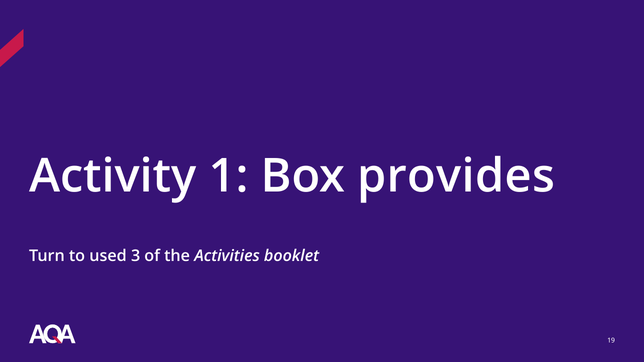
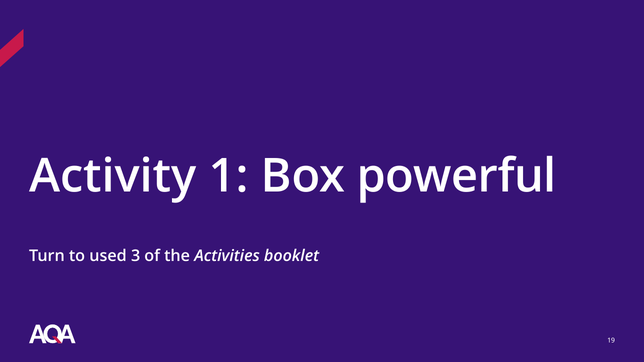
provides: provides -> powerful (457, 176)
